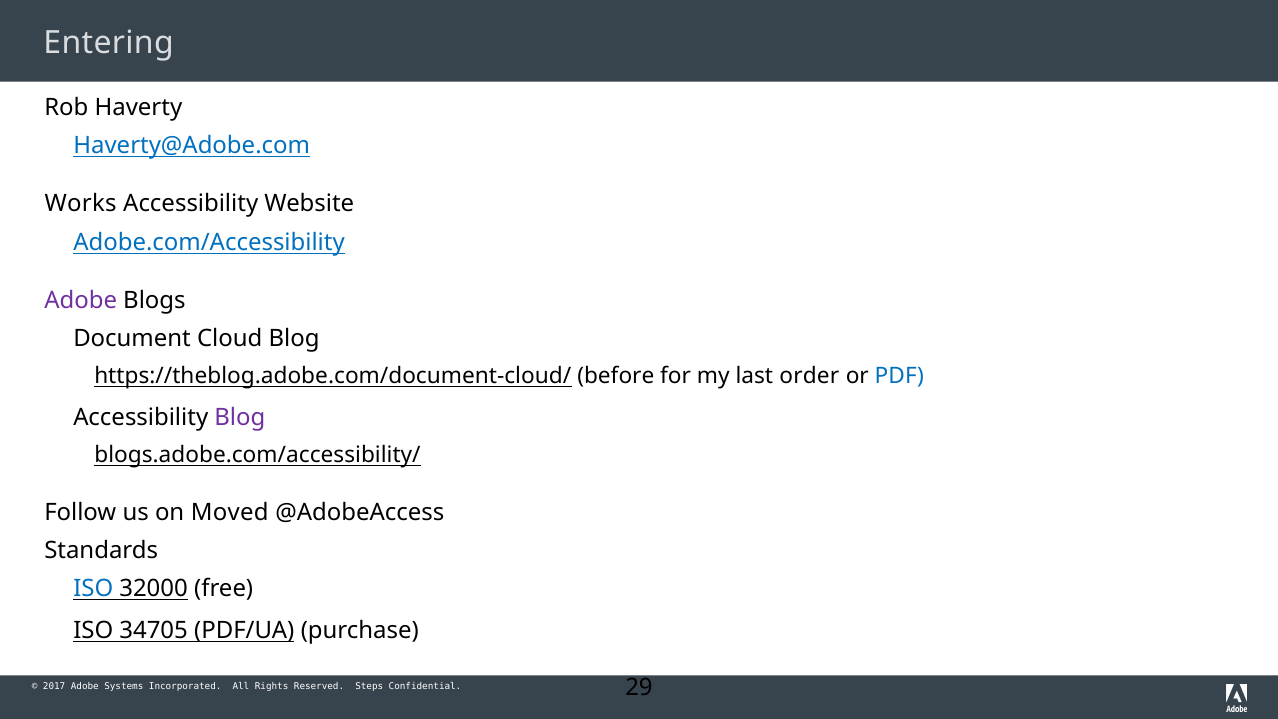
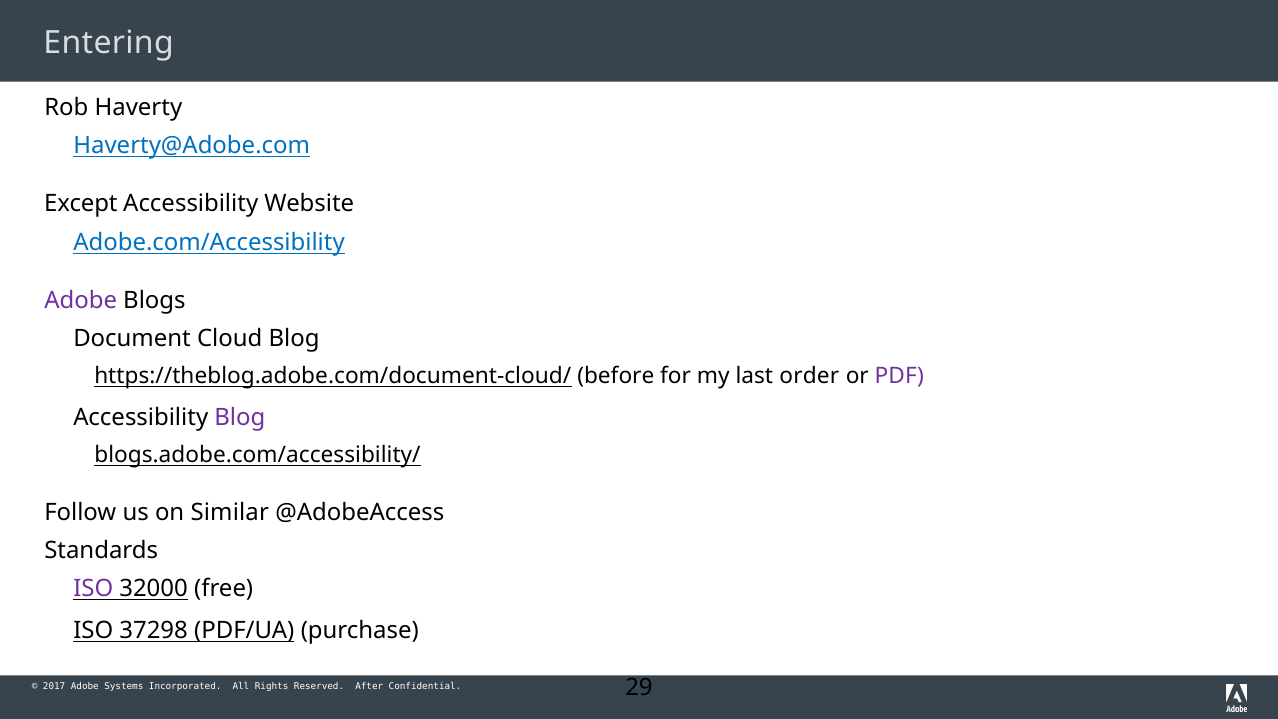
Works: Works -> Except (81, 204)
PDF colour: blue -> purple (899, 376)
Moved: Moved -> Similar (230, 512)
ISO colour: blue -> purple (93, 589)
34705: 34705 -> 37298 (154, 631)
Steps: Steps -> After (369, 687)
